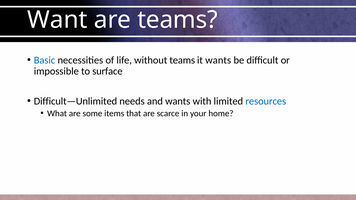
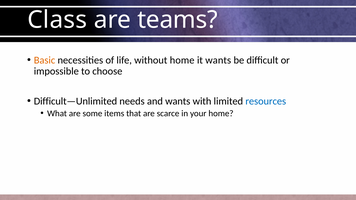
Want: Want -> Class (57, 20)
Basic colour: blue -> orange (45, 60)
without teams: teams -> home (182, 60)
surface: surface -> choose (107, 71)
